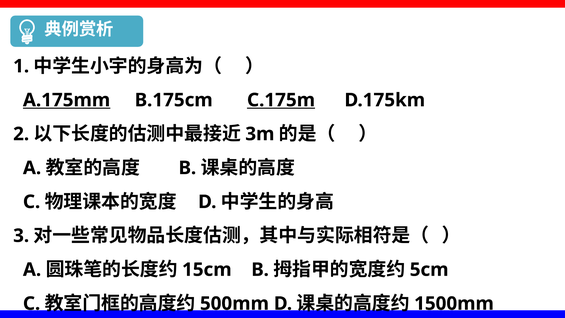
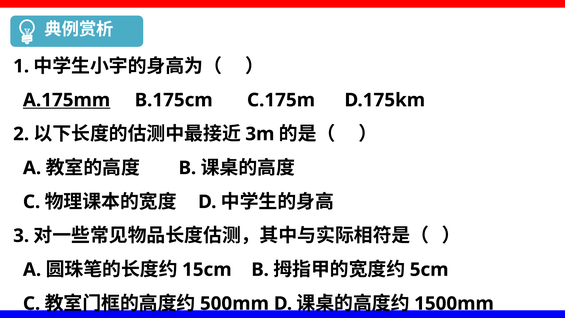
C.175m underline: present -> none (281, 100)
